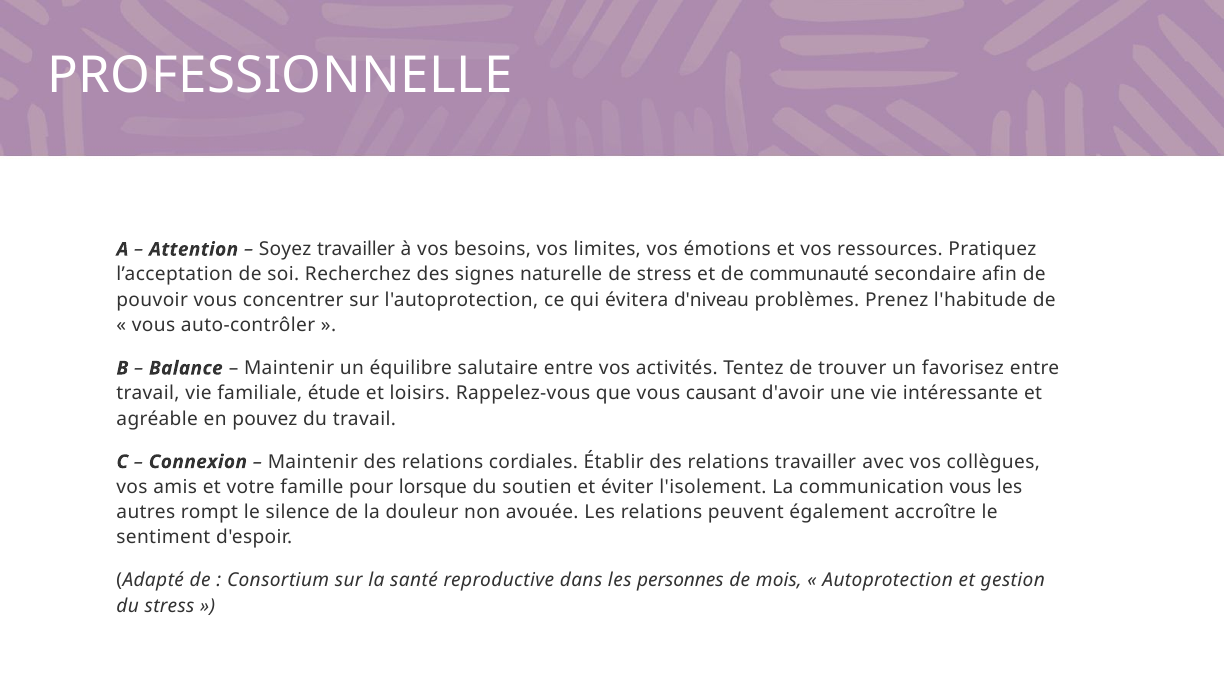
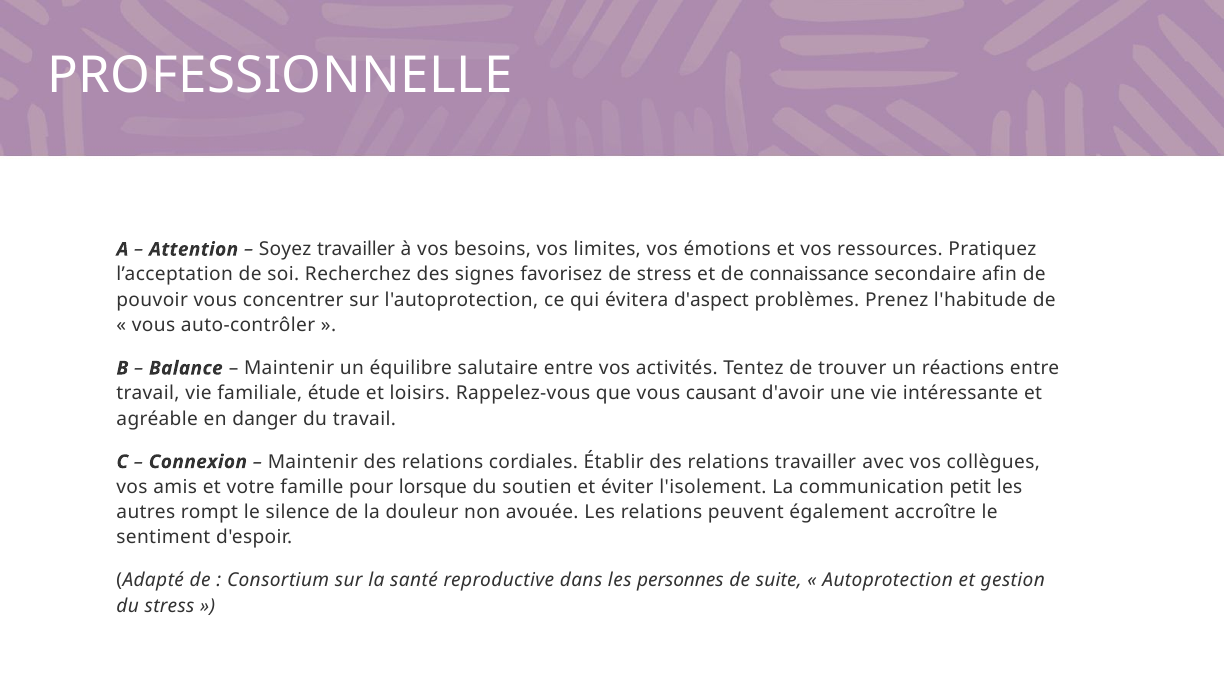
naturelle: naturelle -> favorisez (561, 274)
communauté: communauté -> connaissance (809, 274)
d'niveau: d'niveau -> d'aspect (711, 300)
favorisez: favorisez -> réactions (963, 368)
pouvez: pouvez -> danger (265, 418)
communication vous: vous -> petit (970, 487)
mois: mois -> suite (779, 580)
